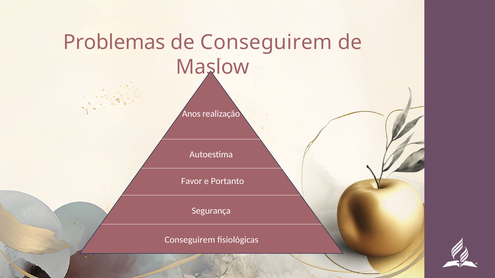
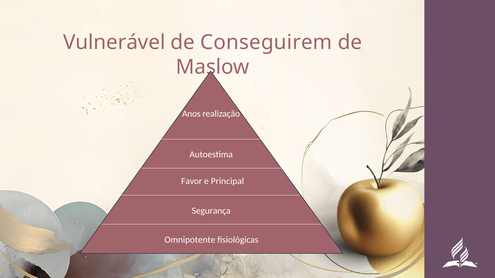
Problemas: Problemas -> Vulnerável (114, 42)
Portanto: Portanto -> Principal (227, 181)
Conseguirem: Conseguirem -> Omnipotente (190, 240)
